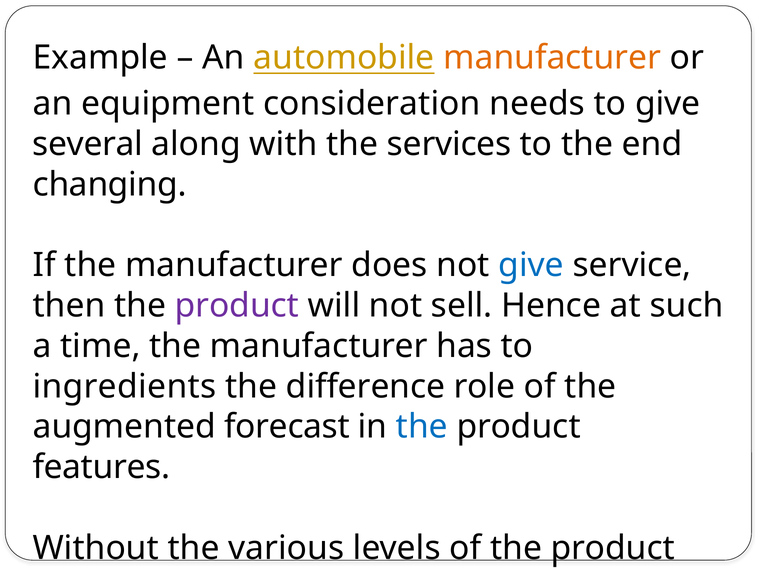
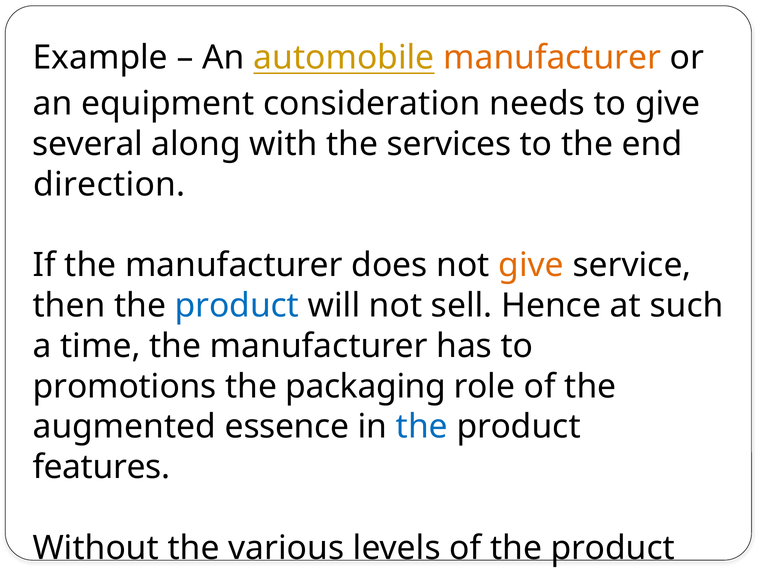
changing: changing -> direction (109, 184)
give colour: blue -> orange (531, 265)
product colour: purple -> blue (237, 306)
ingredients: ingredients -> promotions (125, 386)
difference: difference -> packaging (366, 386)
forecast: forecast -> essence (287, 427)
